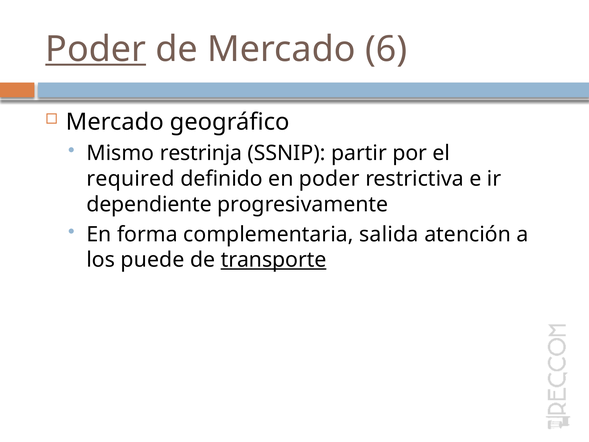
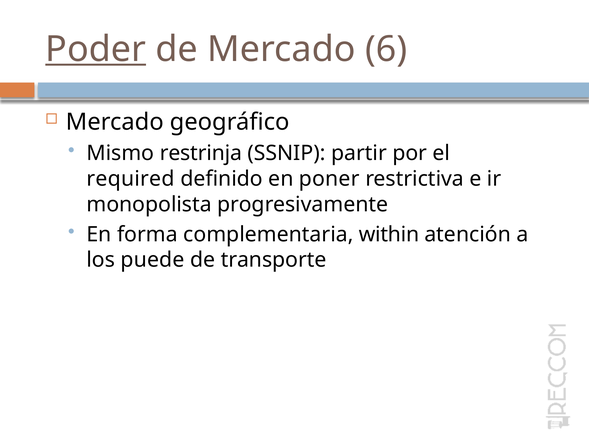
en poder: poder -> poner (329, 179)
dependiente: dependiente -> monopolista (149, 204)
salida: salida -> within (389, 234)
transporte underline: present -> none (274, 260)
